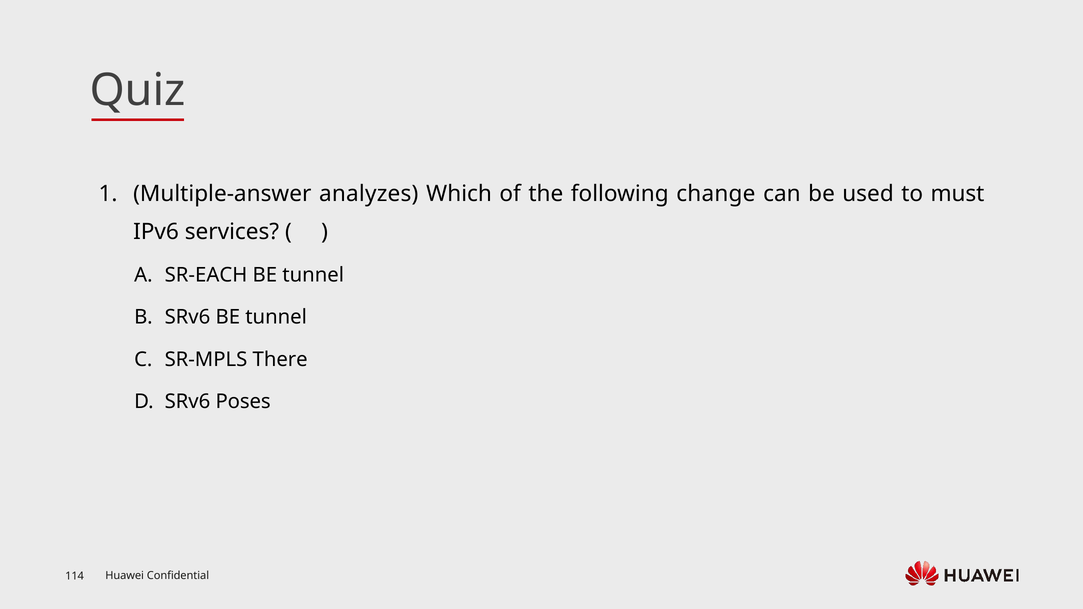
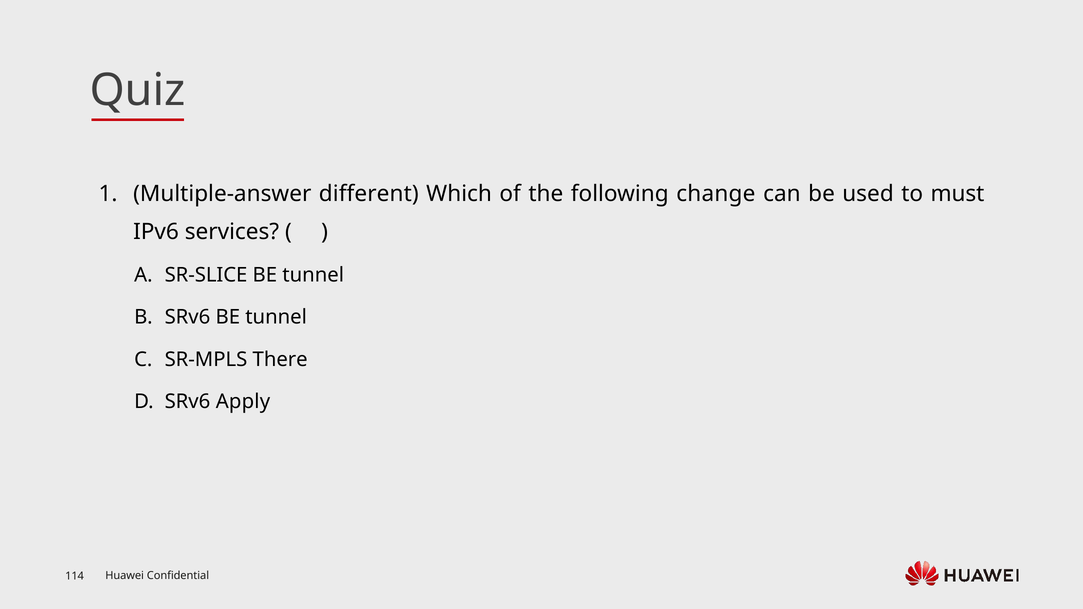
analyzes: analyzes -> different (369, 194)
SR-EACH: SR-EACH -> SR-SLICE (206, 275)
Poses: Poses -> Apply (243, 402)
